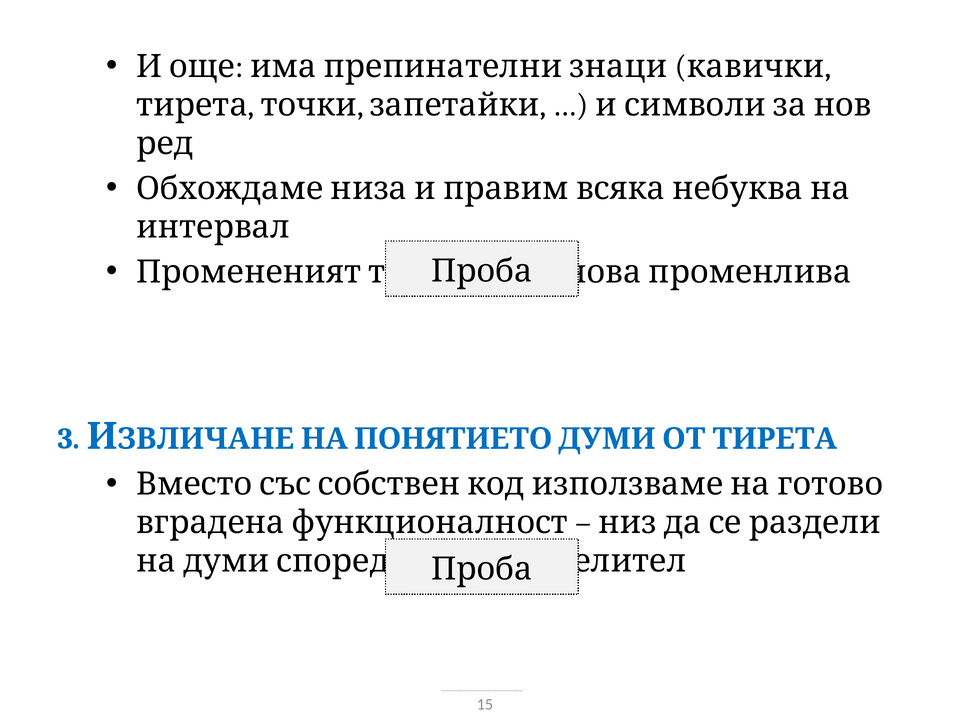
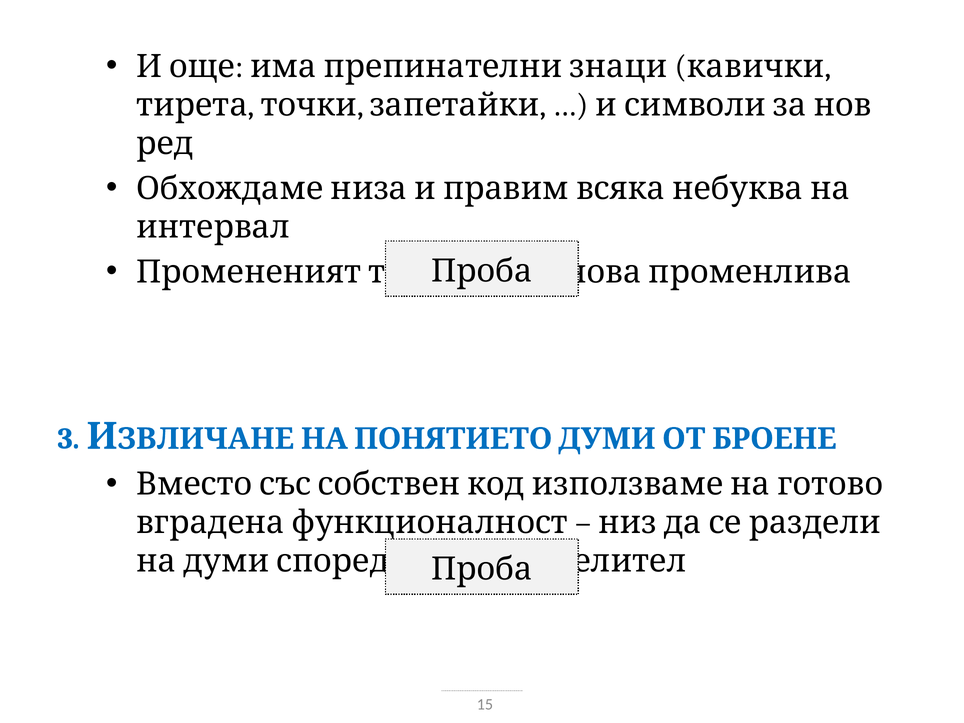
ОТ ТИРЕТА: ТИРЕТА -> БРОЕНЕ (775, 439)
